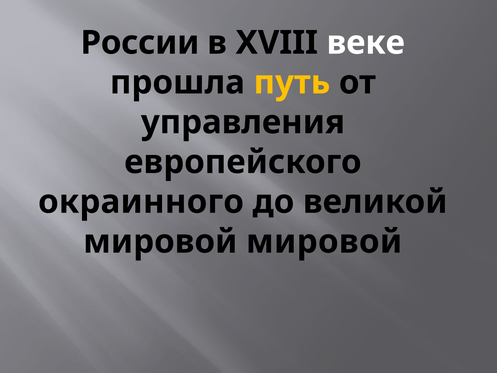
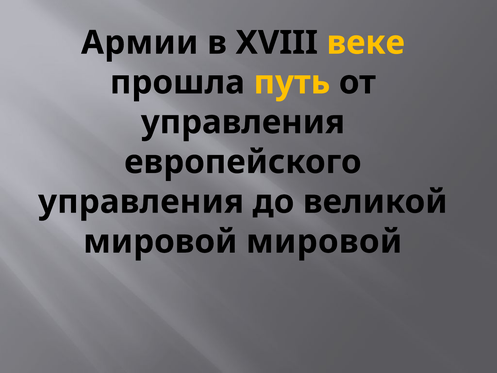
России: России -> Армии (140, 43)
веке colour: white -> yellow (366, 43)
окраинного: окраинного -> управления (141, 202)
